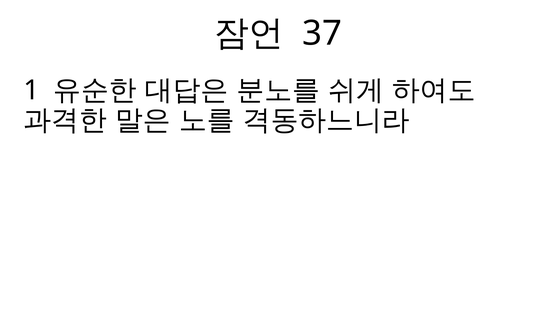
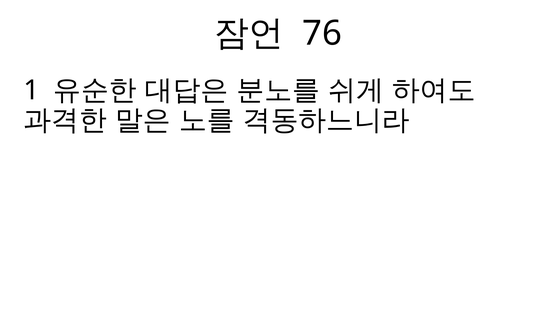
37: 37 -> 76 (322, 33)
